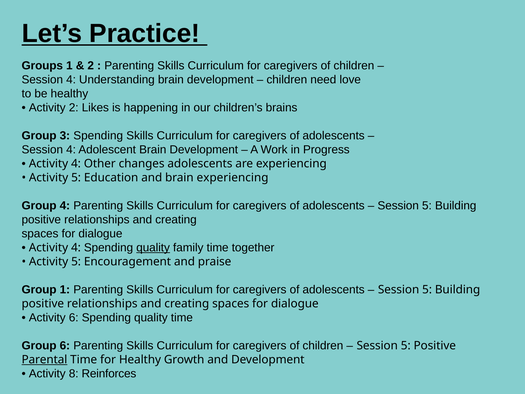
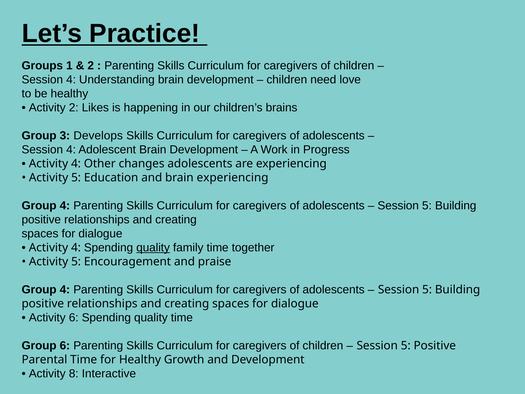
3 Spending: Spending -> Develops (98, 136)
1: 1 -> 4 (65, 290)
Parental underline: present -> none (44, 359)
Reinforces: Reinforces -> Interactive (109, 373)
